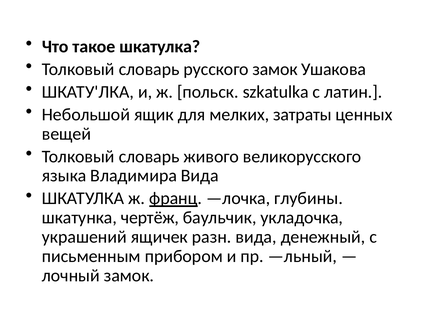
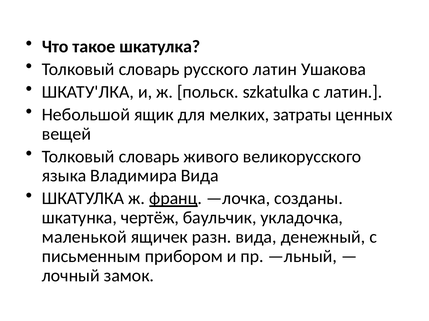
русского замок: замок -> латин (275, 69)
глубины: глубины -> созданы (309, 199)
украшений: украшений -> маленькой (84, 238)
